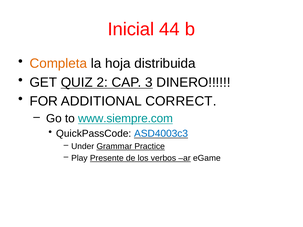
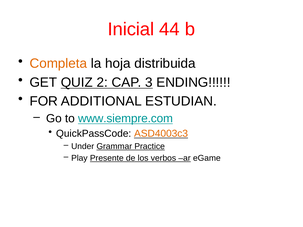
DINERO: DINERO -> ENDING (193, 82)
CORRECT: CORRECT -> ESTUDIAN (181, 101)
ASD4003c3 colour: blue -> orange (161, 134)
